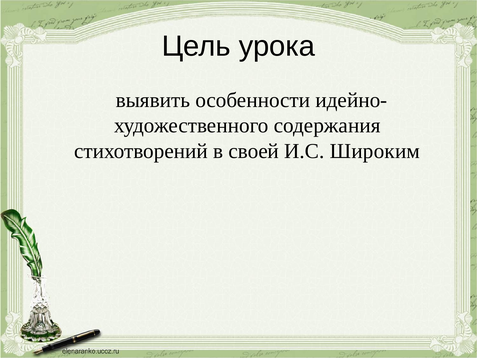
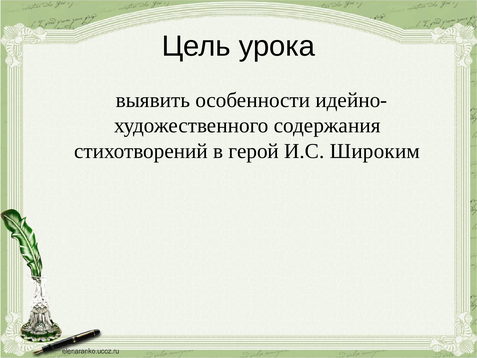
своей: своей -> герой (254, 151)
